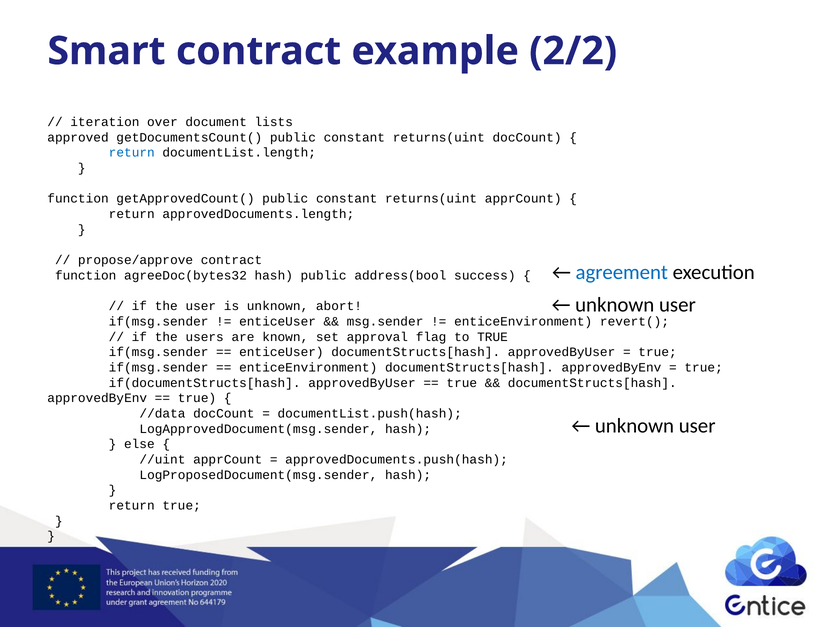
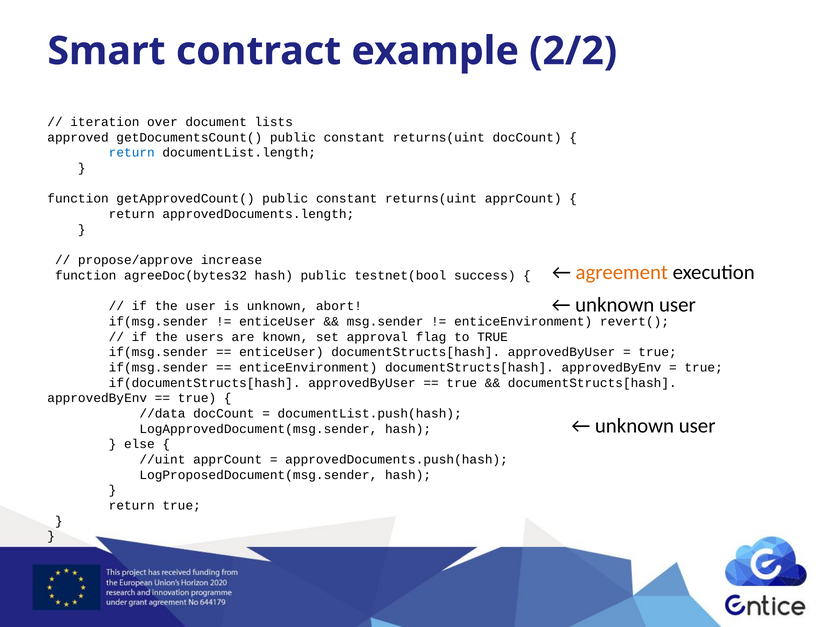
propose/approve contract: contract -> increase (231, 260)
agreement colour: blue -> orange (622, 272)
address(bool: address(bool -> testnet(bool (400, 275)
